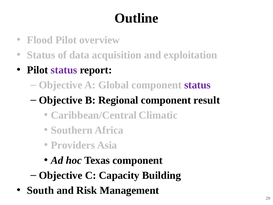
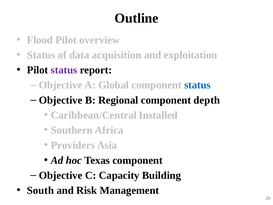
status colour: purple -> blue (197, 85)
result: result -> depth (207, 100)
Climatic: Climatic -> Installed (158, 115)
